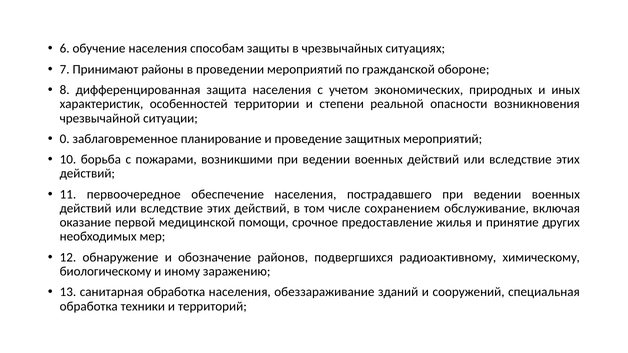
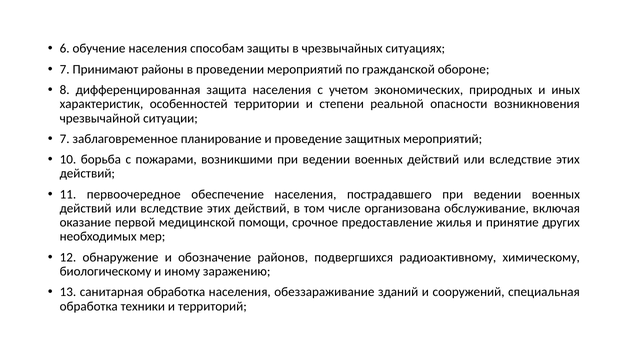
0: 0 -> 7 (65, 139)
сохранением: сохранением -> организована (402, 209)
